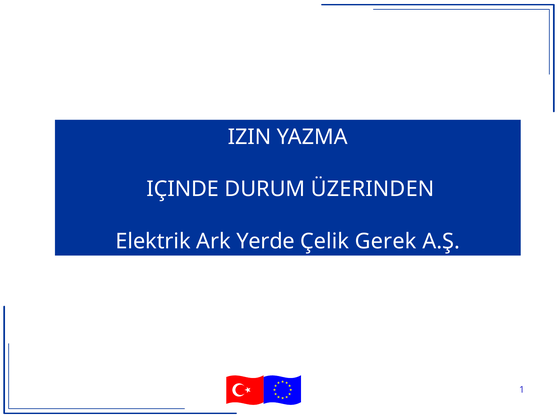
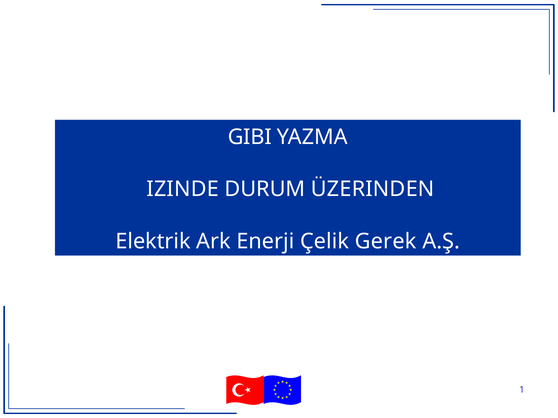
IZIN: IZIN -> GIBI (250, 137)
IÇINDE: IÇINDE -> IZINDE (183, 189)
Yerde: Yerde -> Enerji (265, 241)
